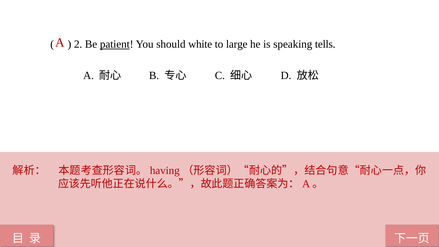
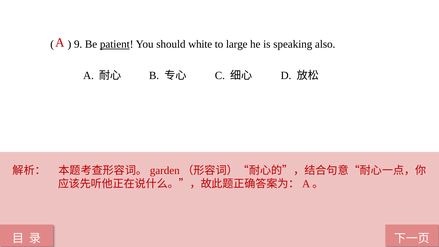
2: 2 -> 9 (78, 44)
tells: tells -> also (325, 44)
having: having -> garden (165, 171)
